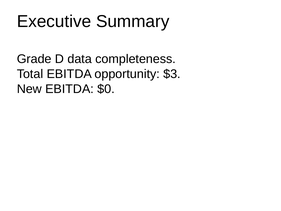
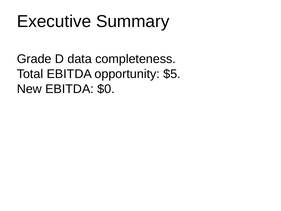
$3: $3 -> $5 (172, 74)
